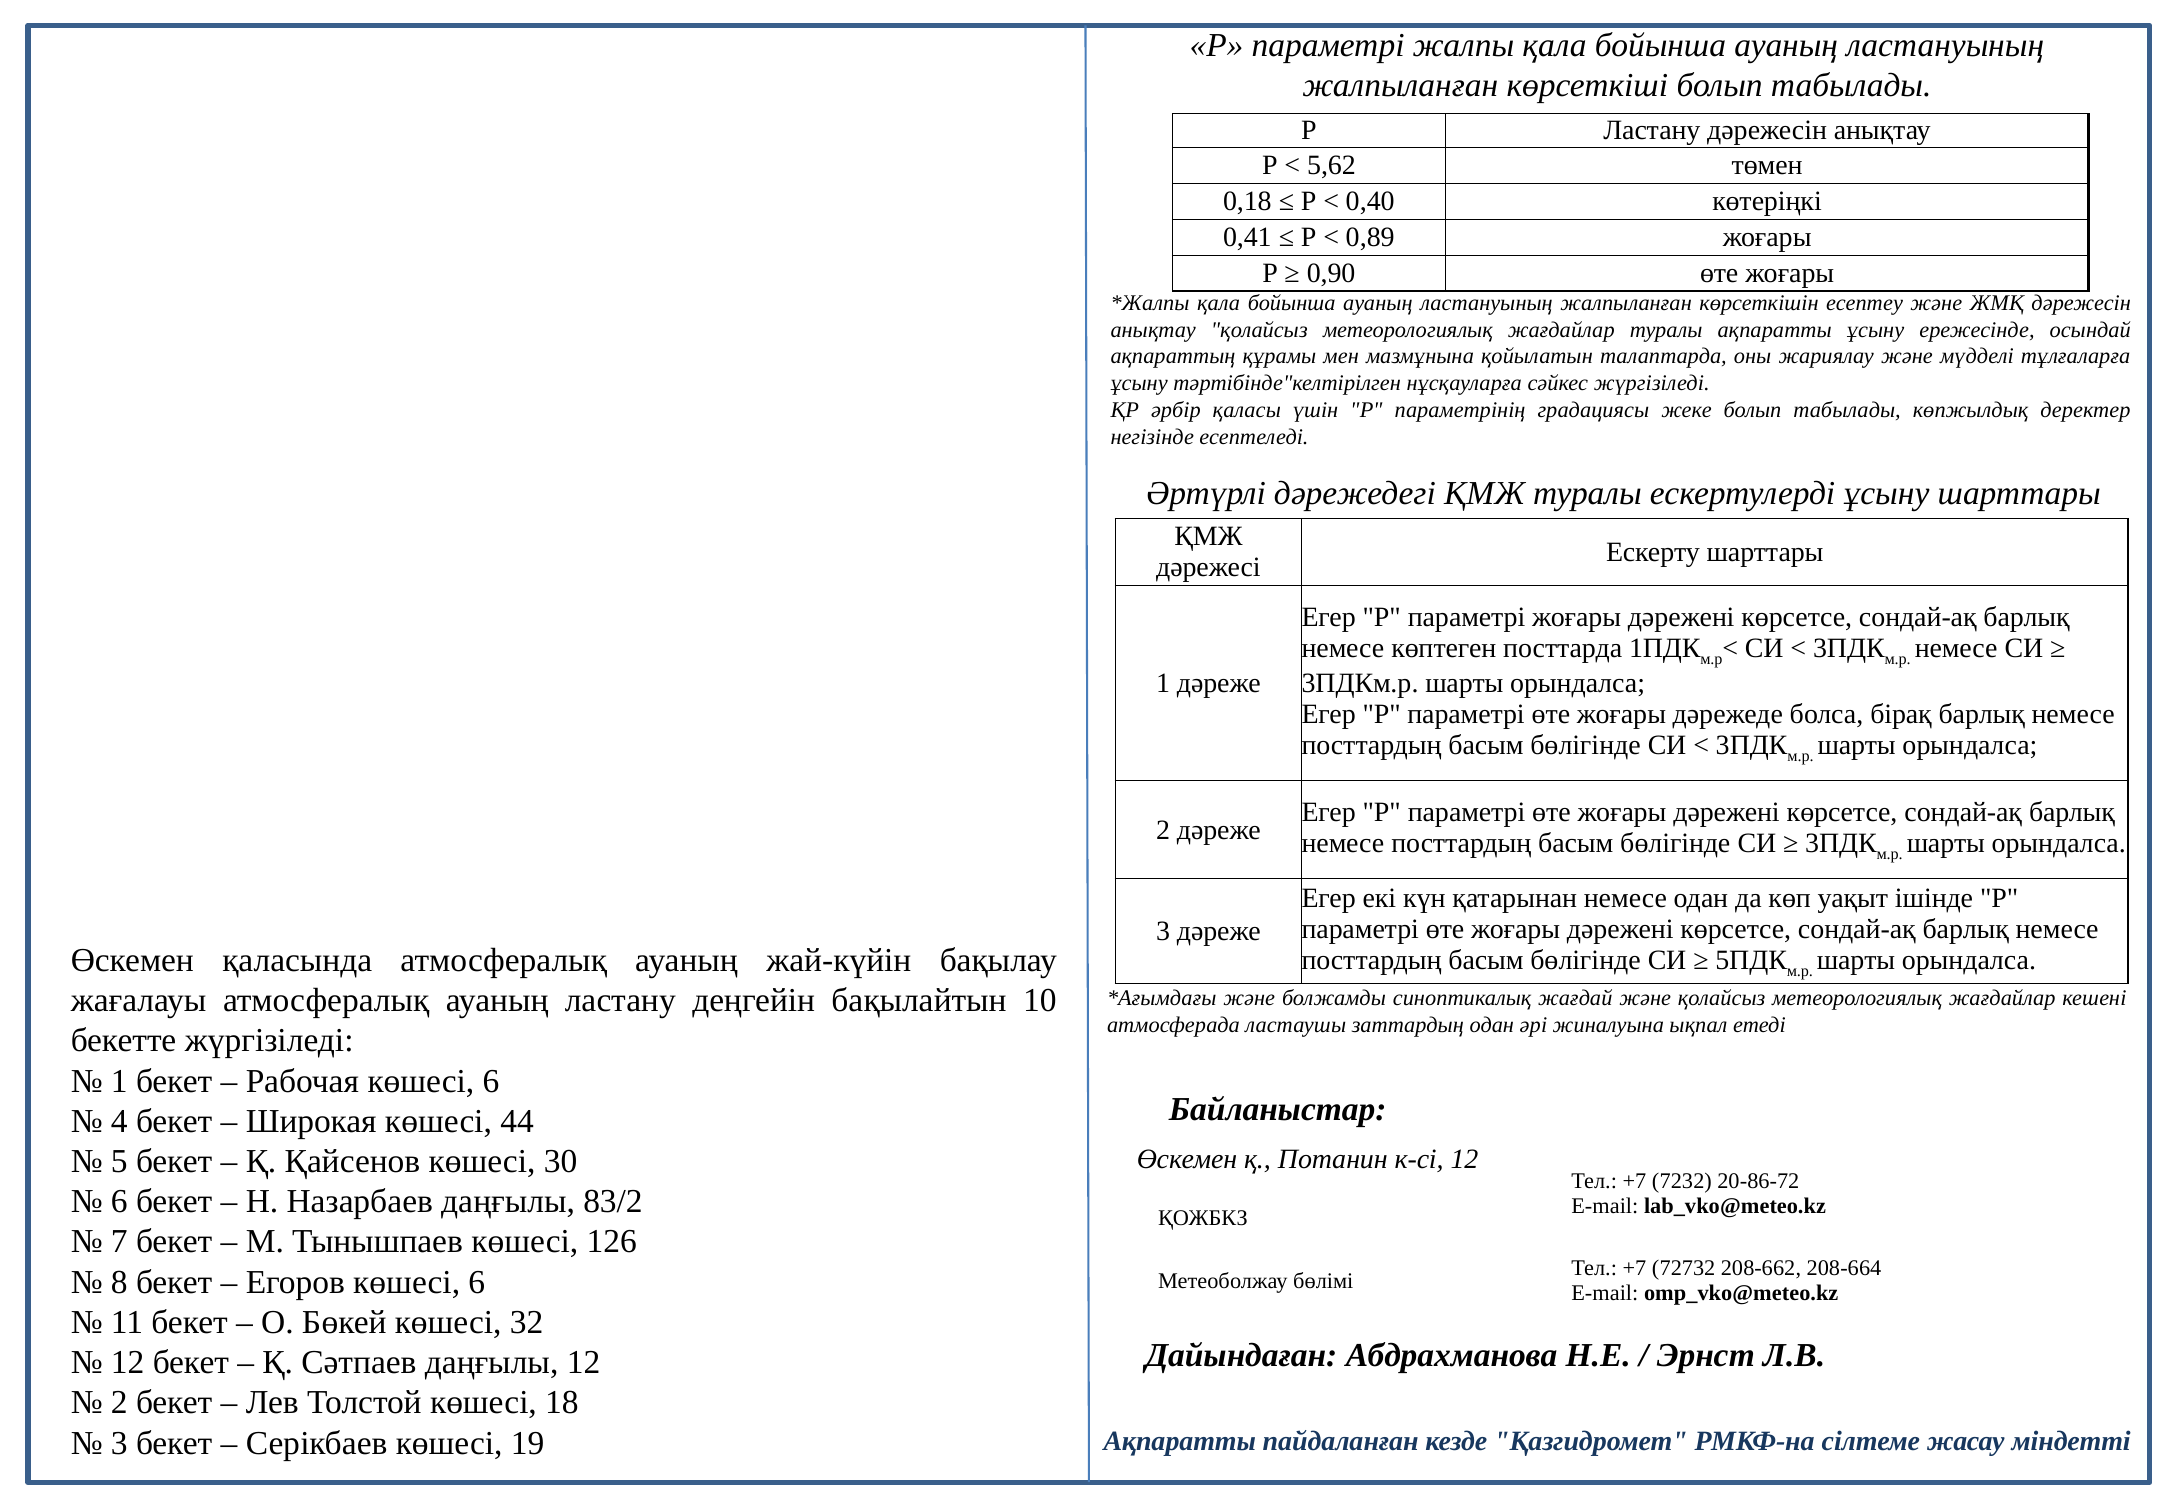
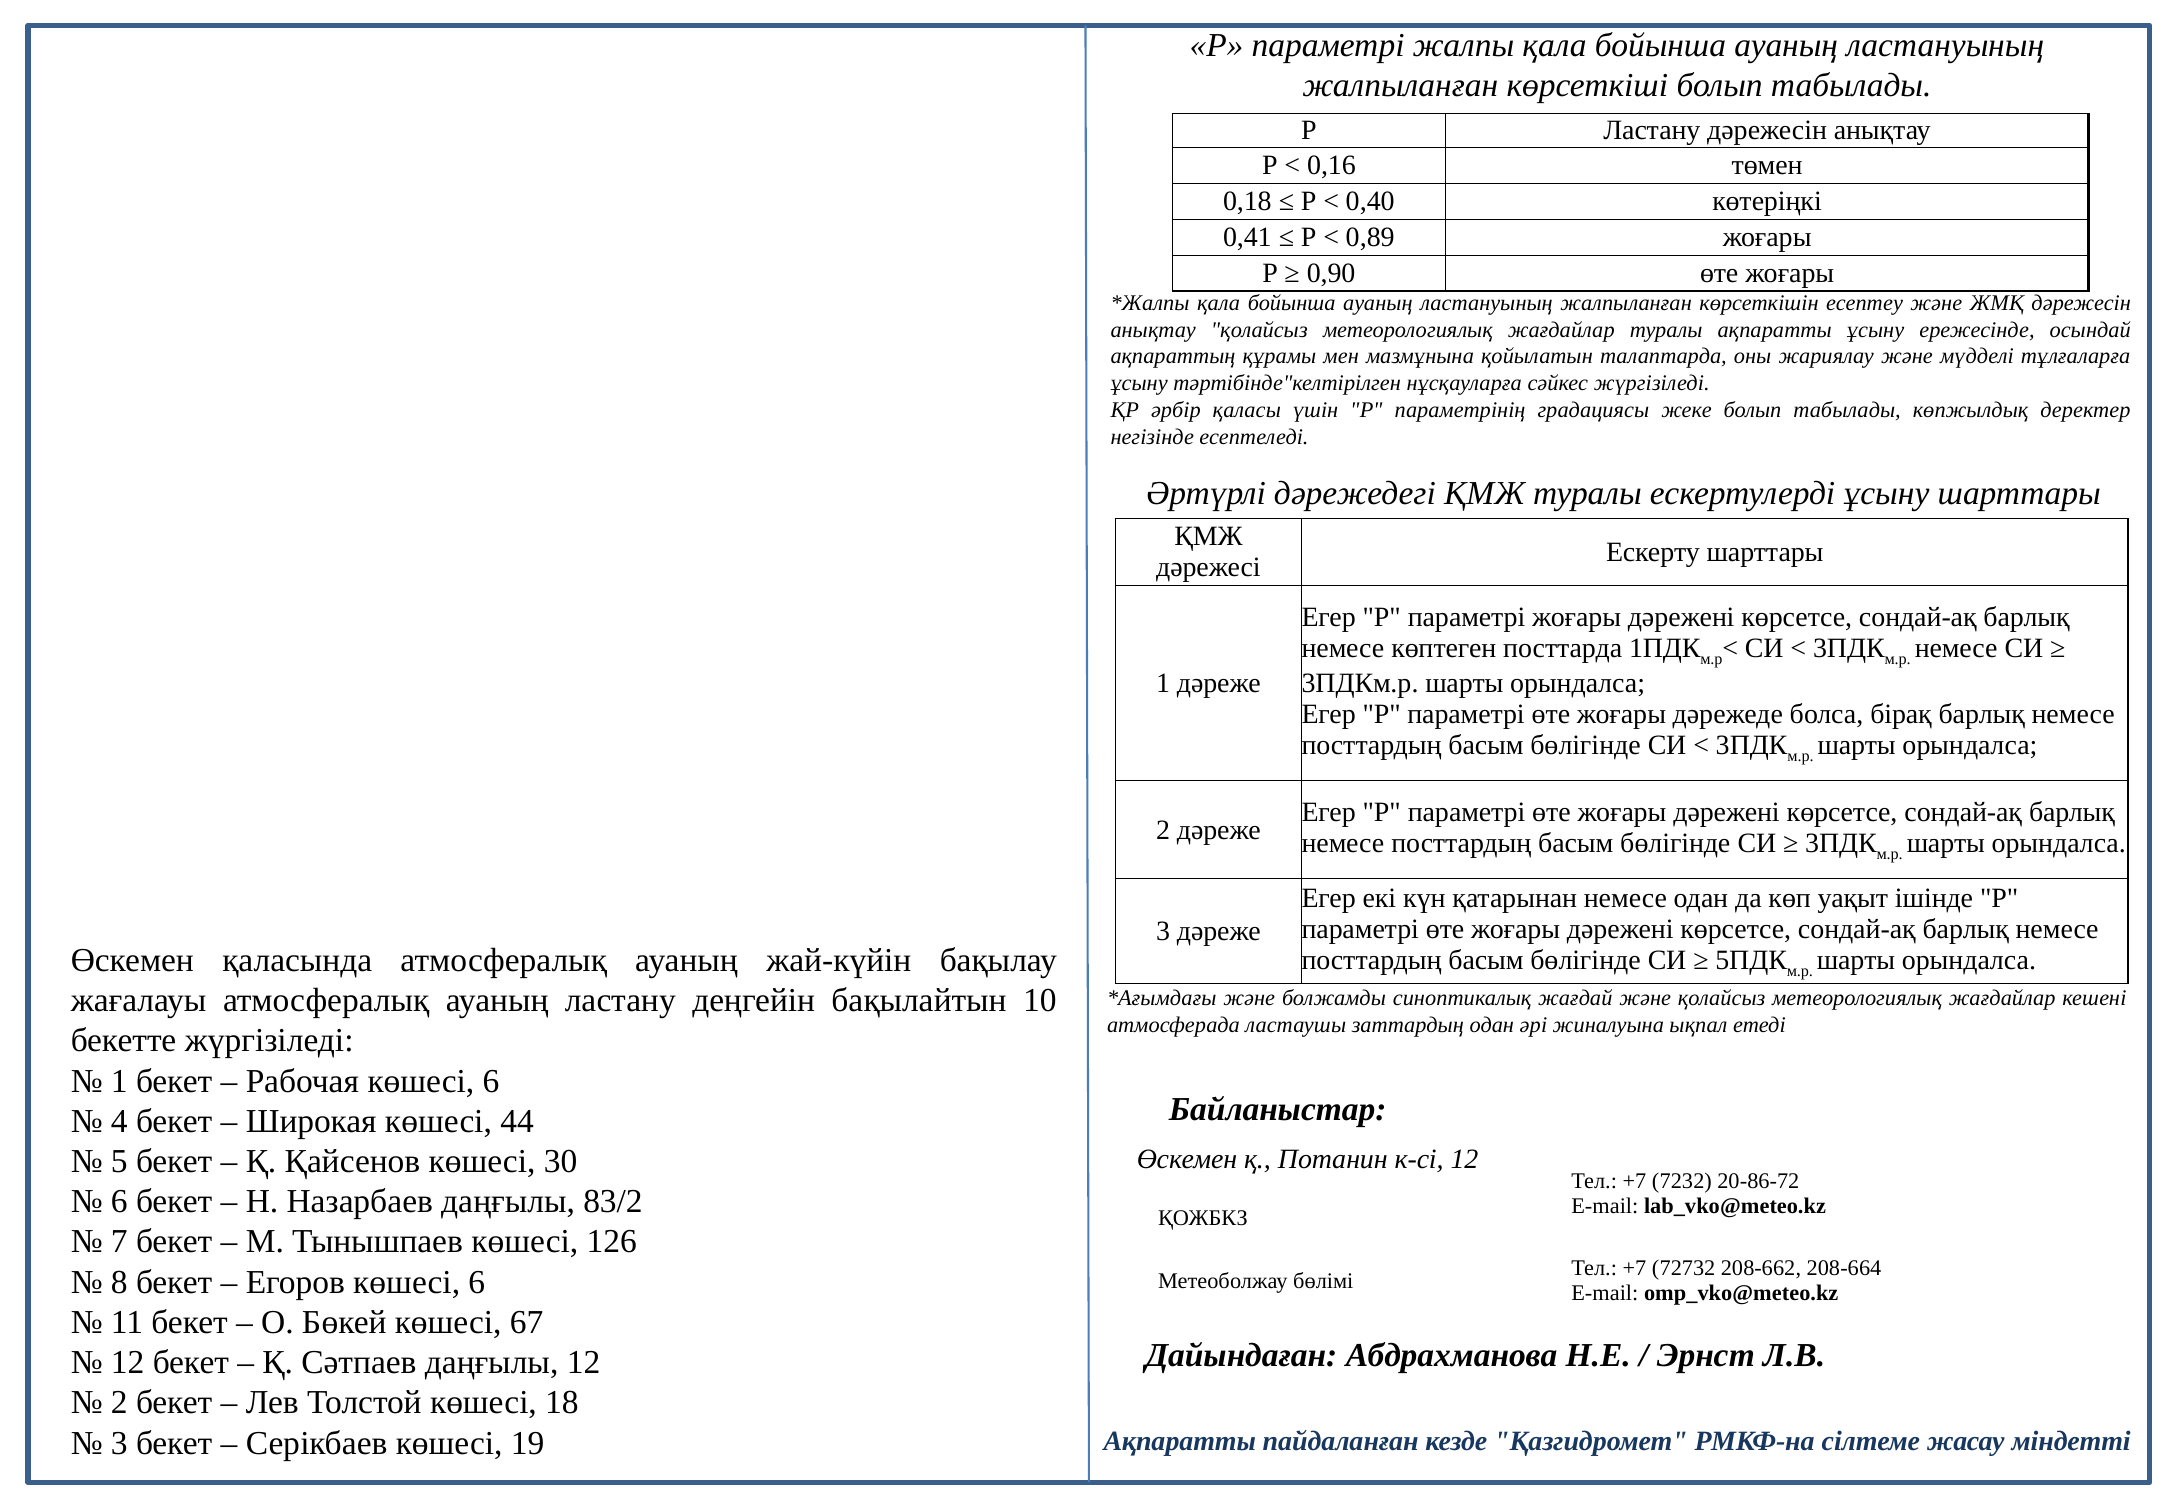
5,62: 5,62 -> 0,16 (1331, 165)
32: 32 -> 67 (527, 1322)
